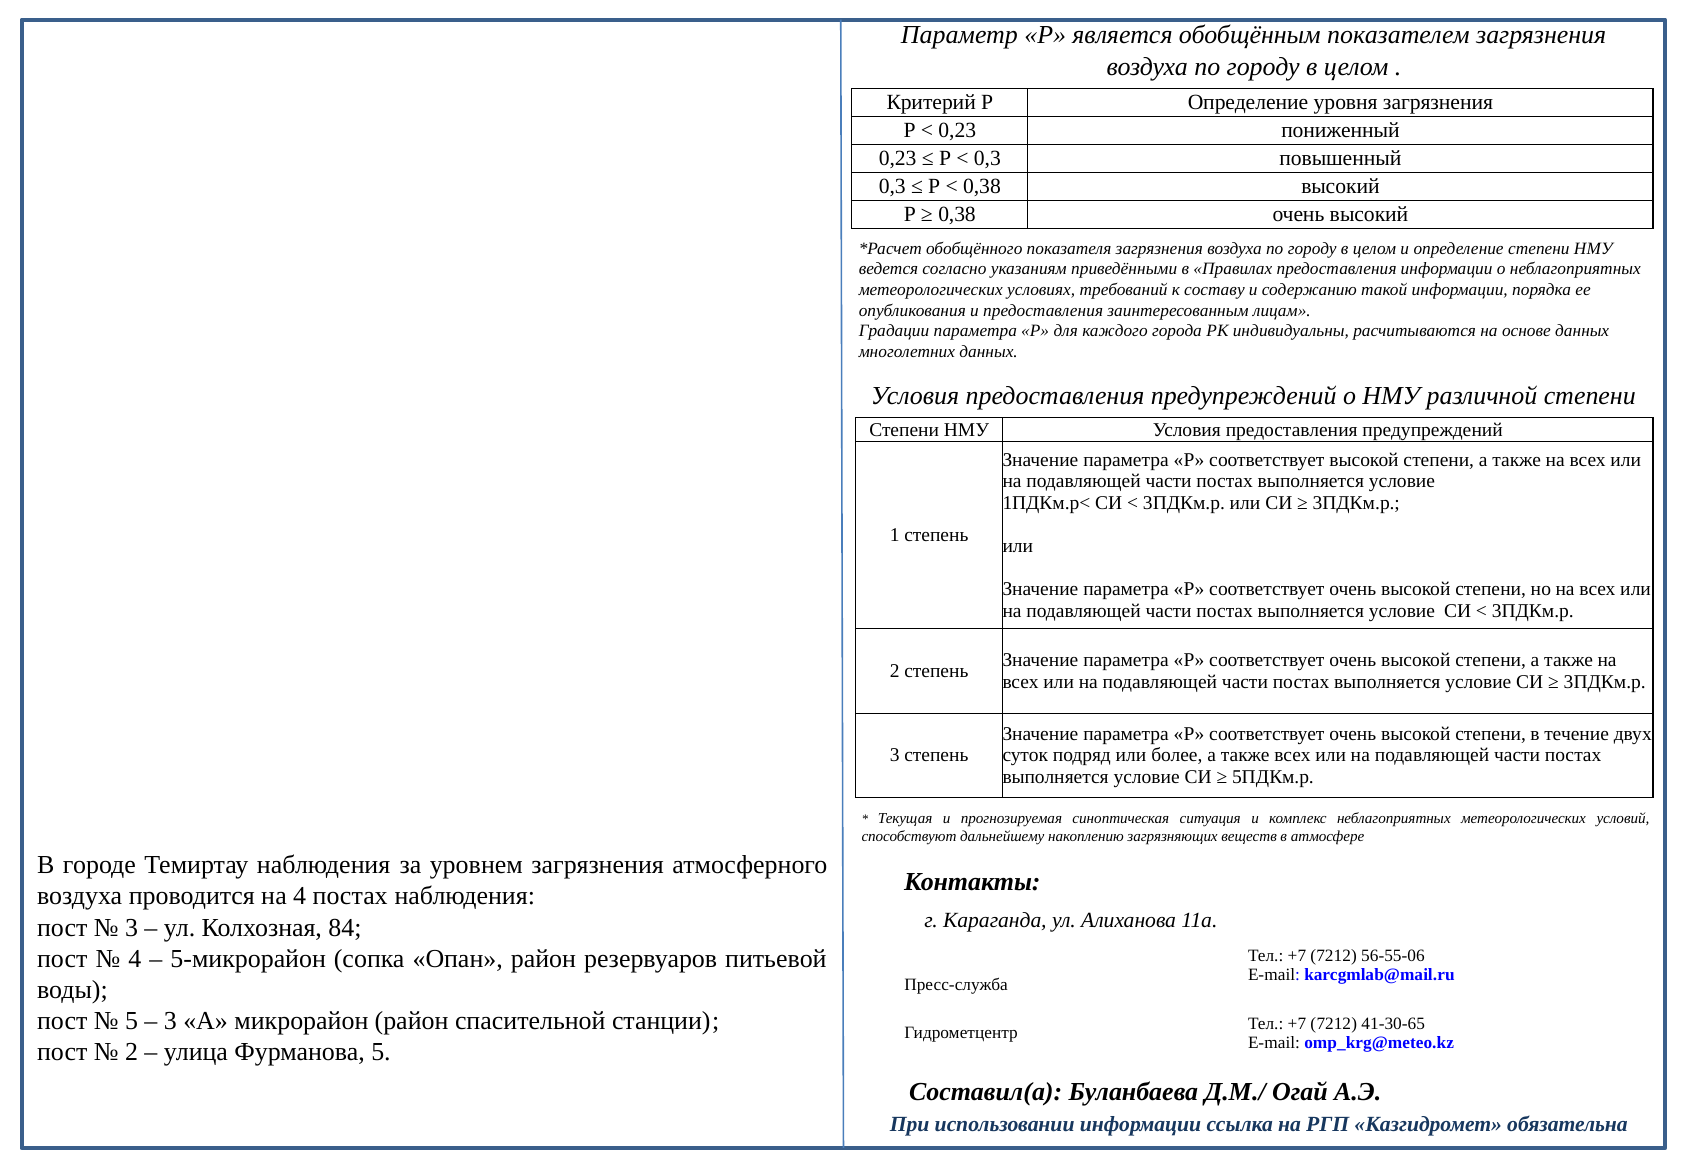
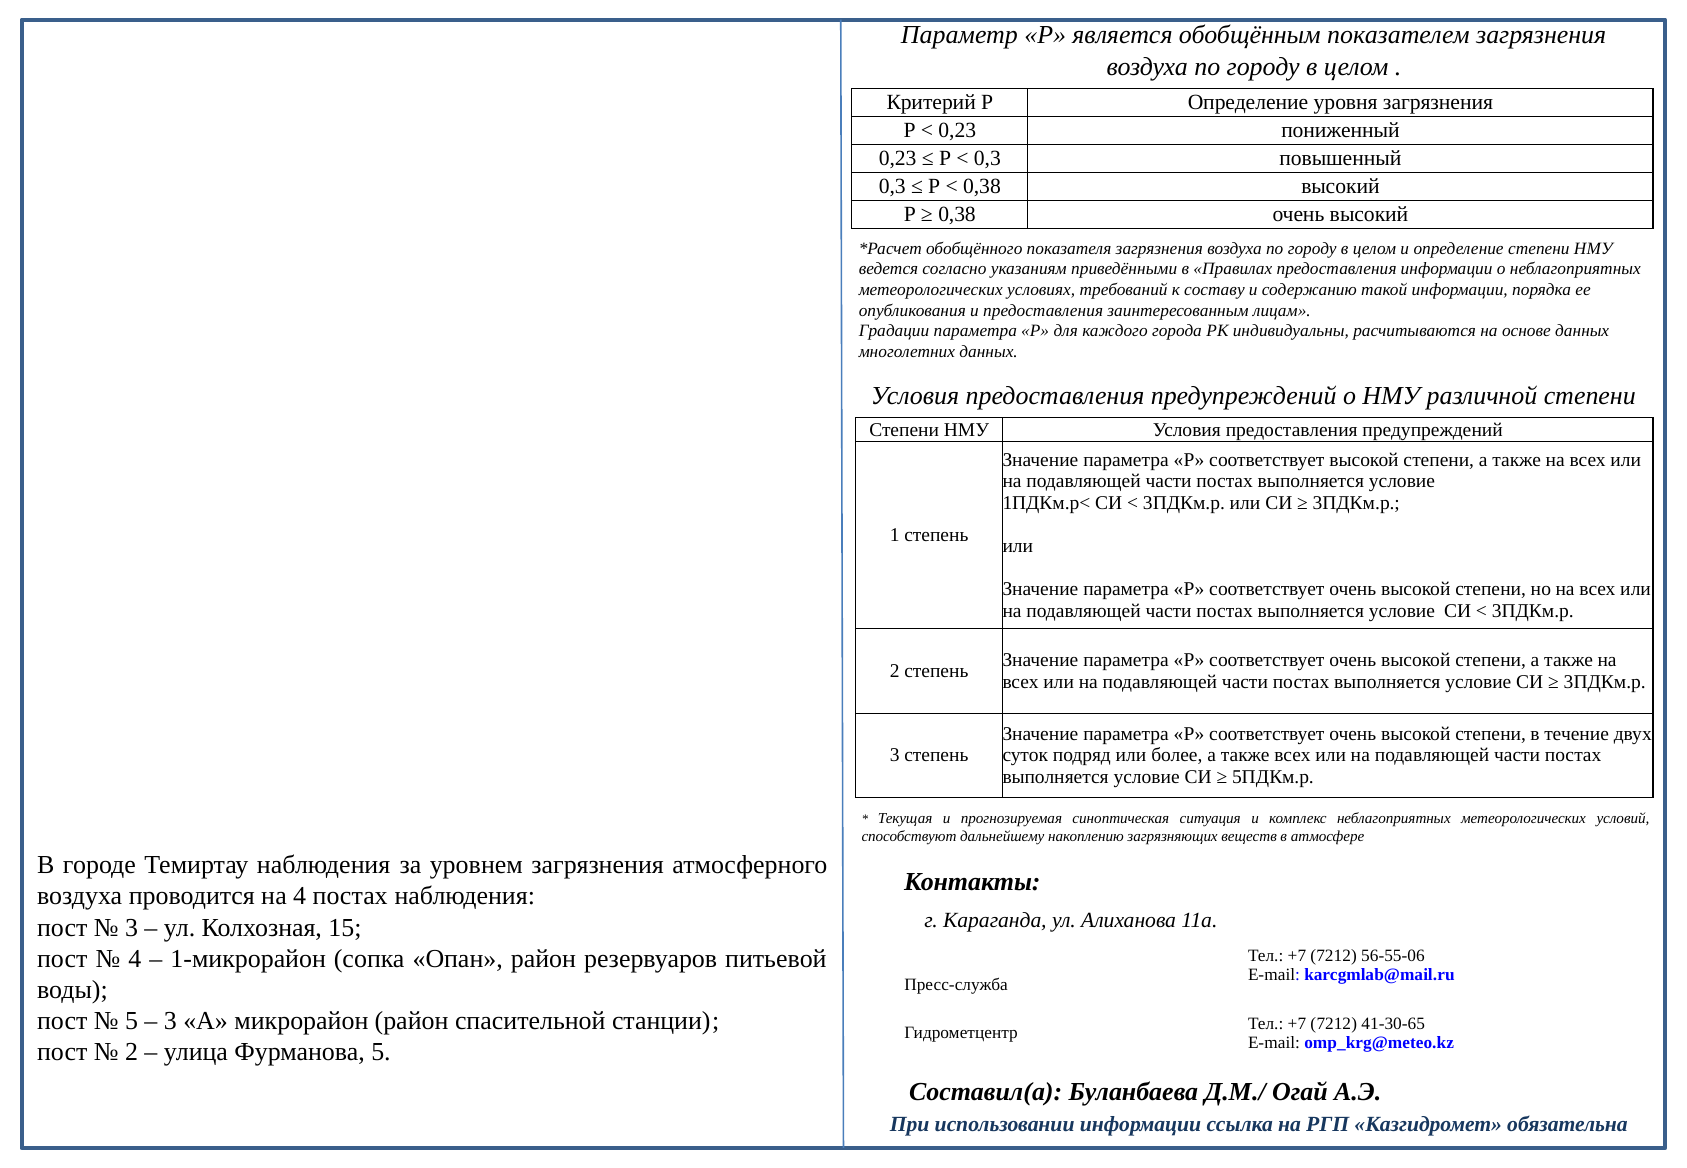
84: 84 -> 15 (345, 927)
5-микрорайон: 5-микрорайон -> 1-микрорайон (248, 959)
